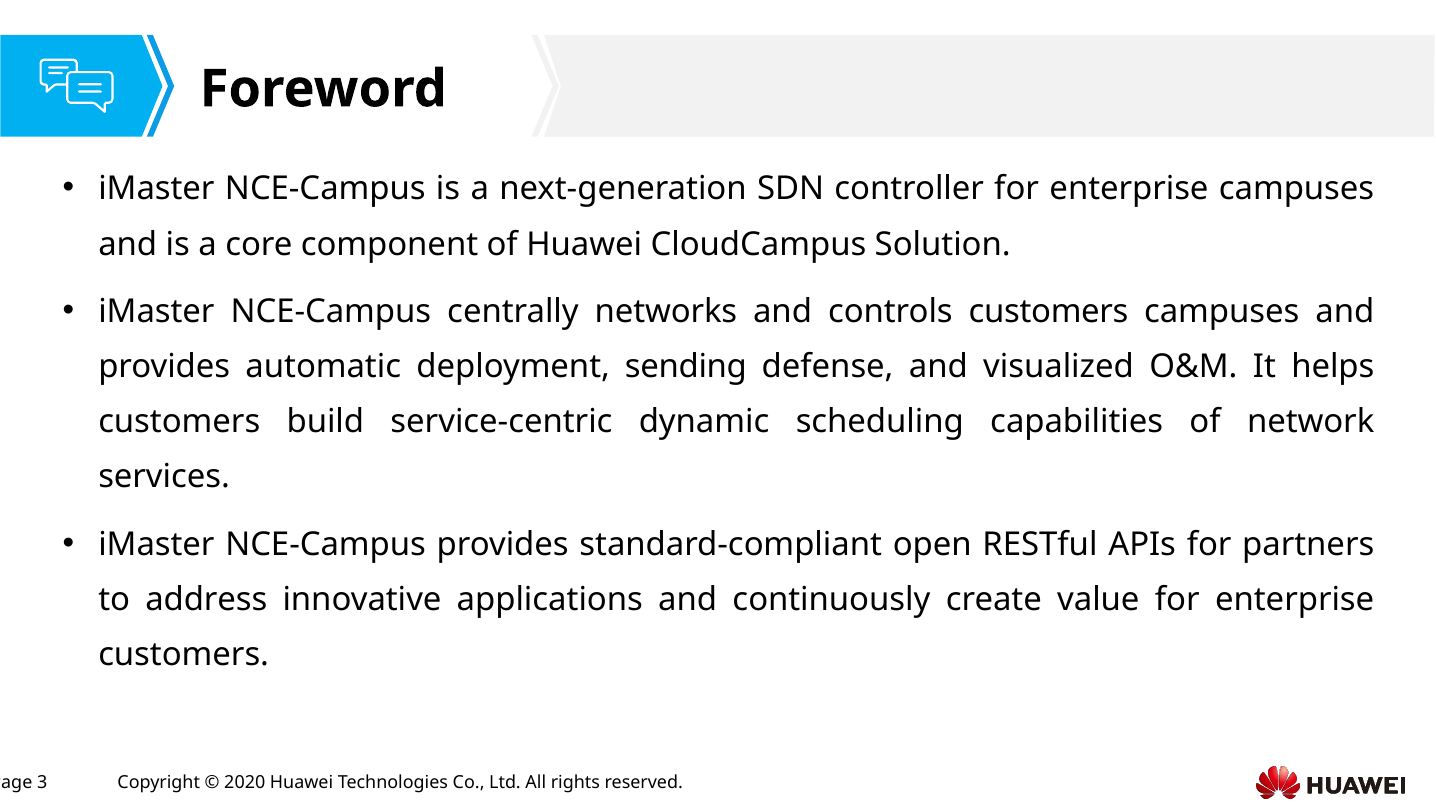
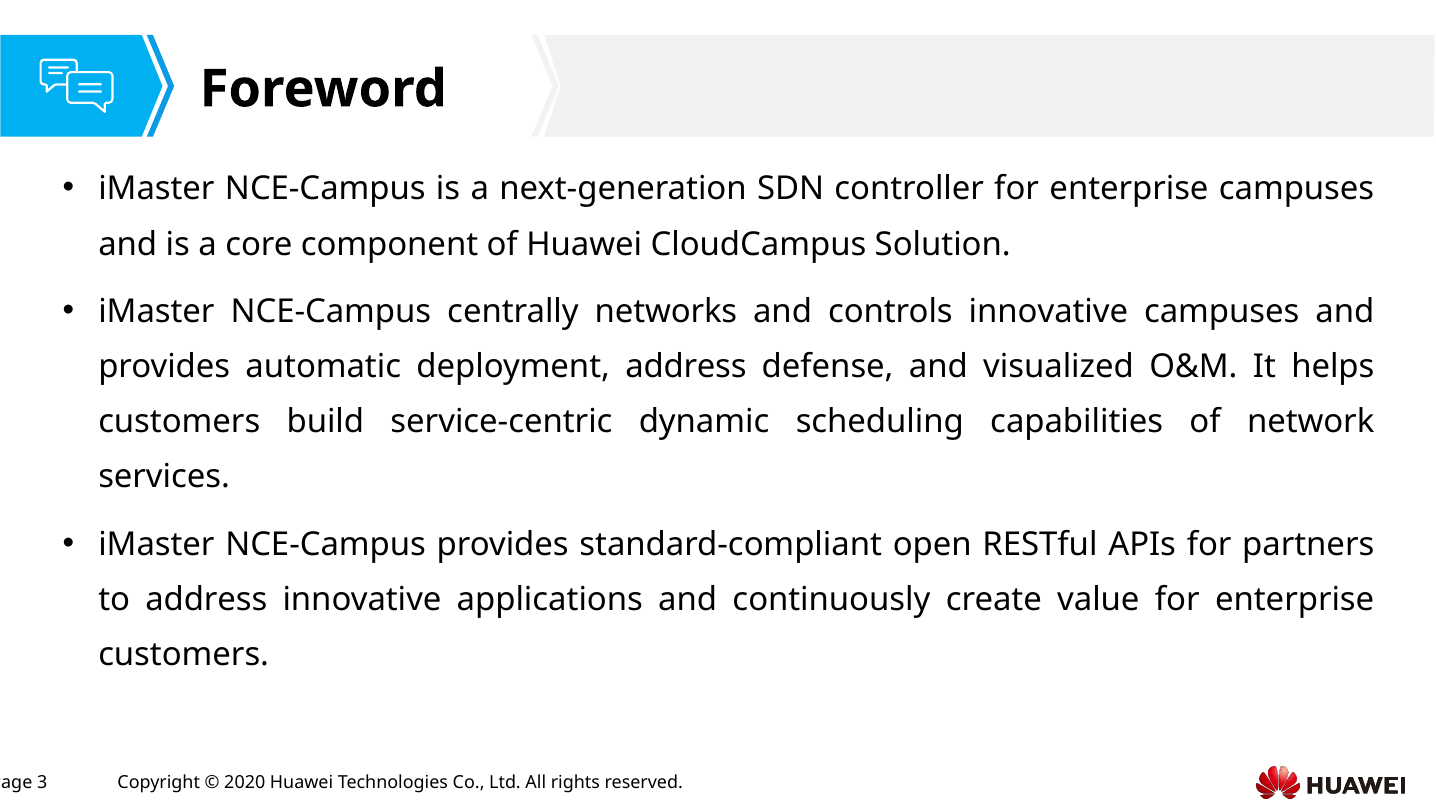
controls customers: customers -> innovative (1048, 311)
deployment sending: sending -> address (686, 366)
